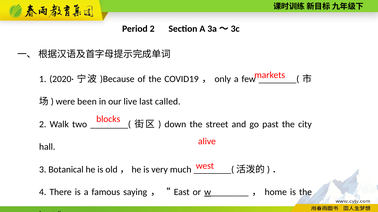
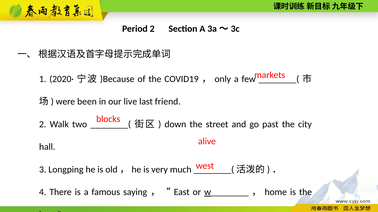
called: called -> friend (168, 102)
Botanical: Botanical -> Longping (66, 170)
